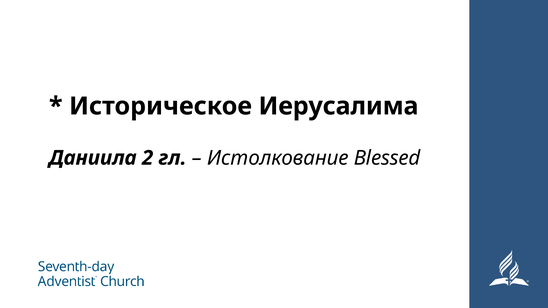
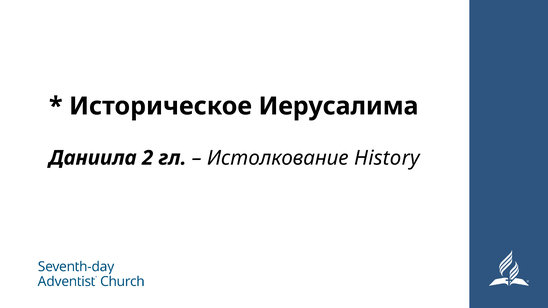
Blessed: Blessed -> History (387, 158)
